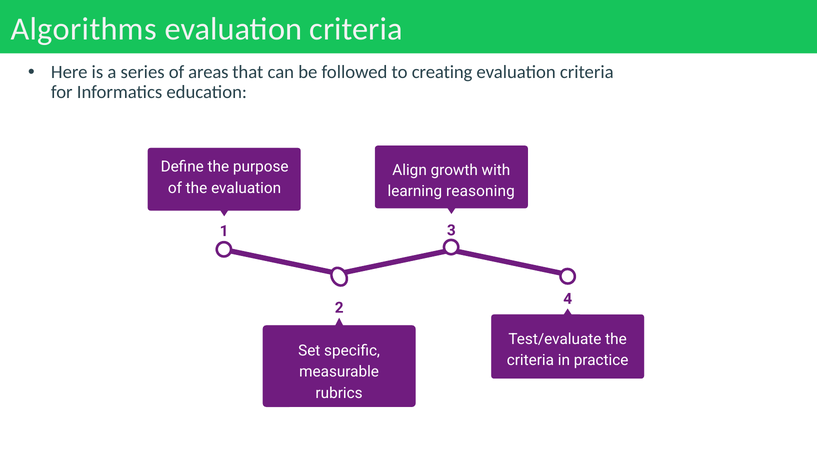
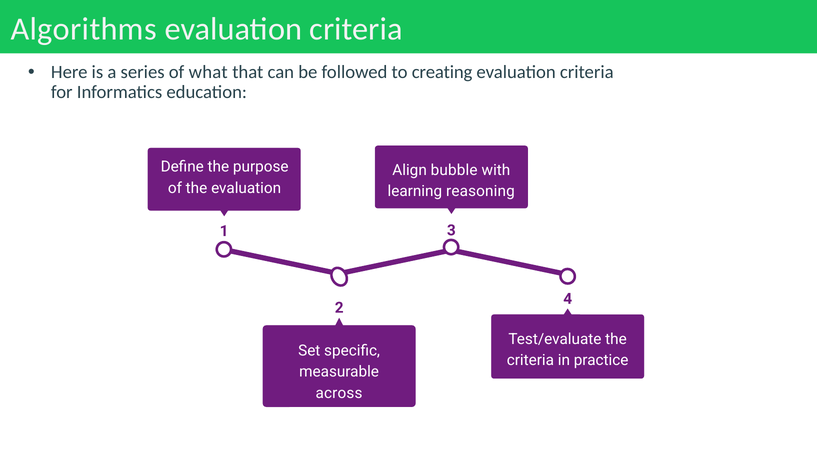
areas: areas -> what (208, 72)
growth: growth -> bubble (454, 170)
rubrics: rubrics -> across (339, 393)
